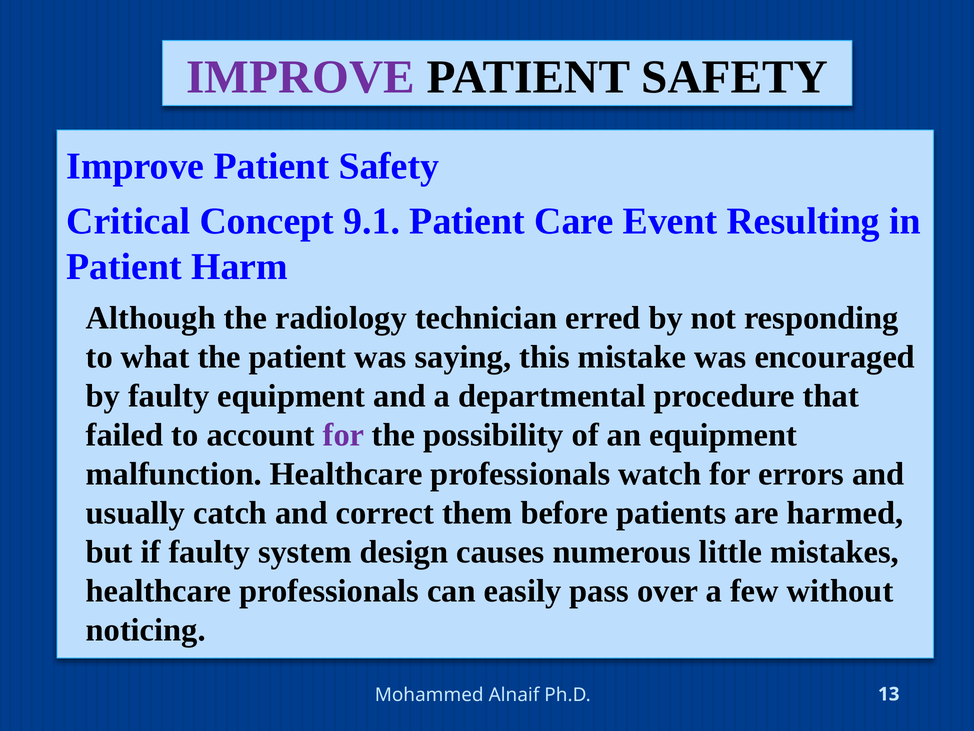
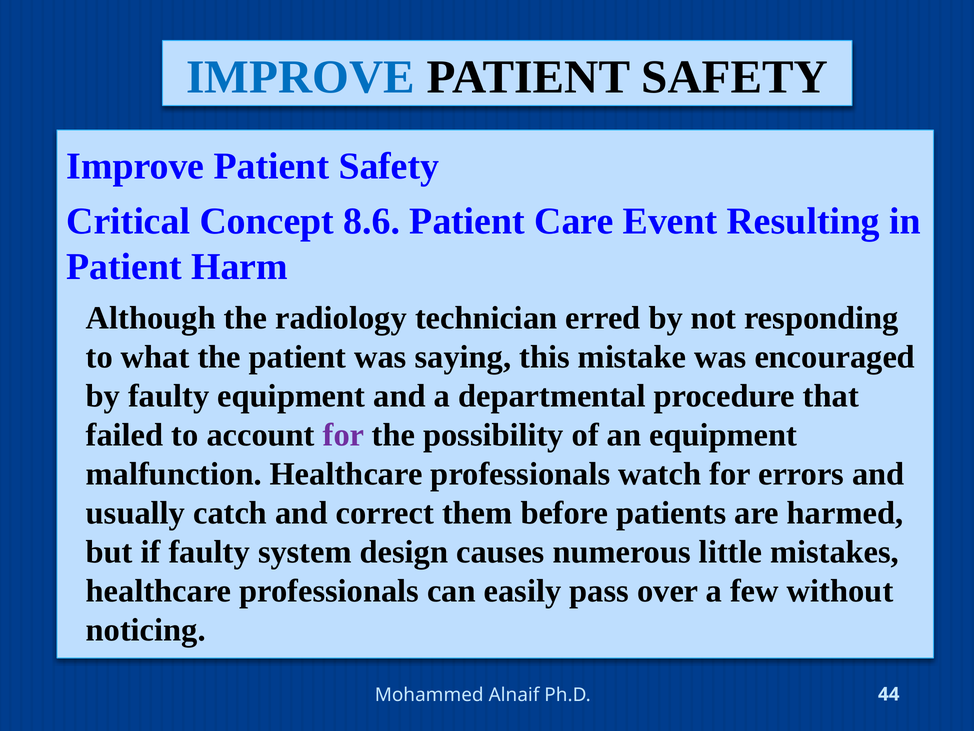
IMPROVE colour: purple -> blue (300, 77)
9.1: 9.1 -> 8.6 (372, 221)
13: 13 -> 44 (889, 694)
